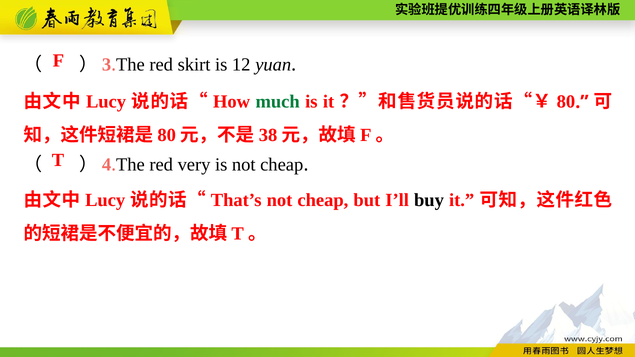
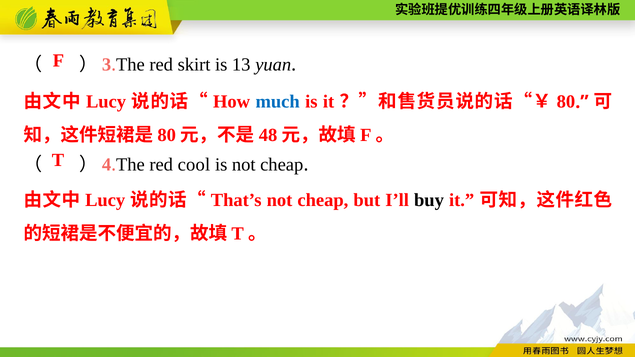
12: 12 -> 13 (241, 65)
much colour: green -> blue (278, 102)
38: 38 -> 48 (268, 135)
very: very -> cool (194, 165)
